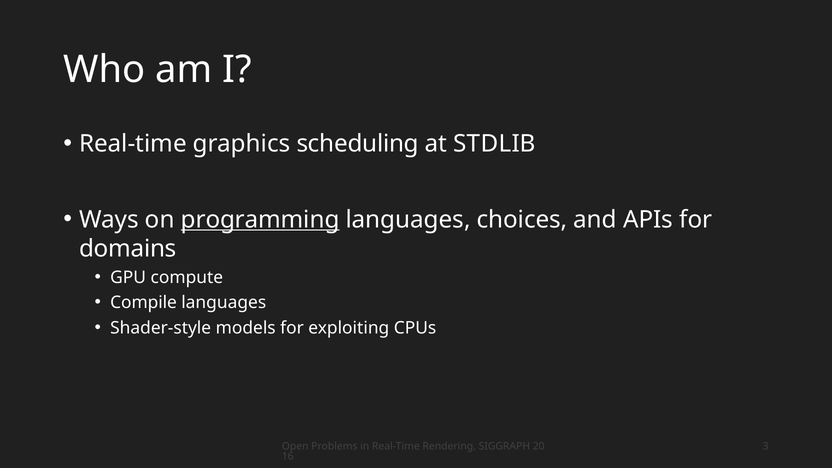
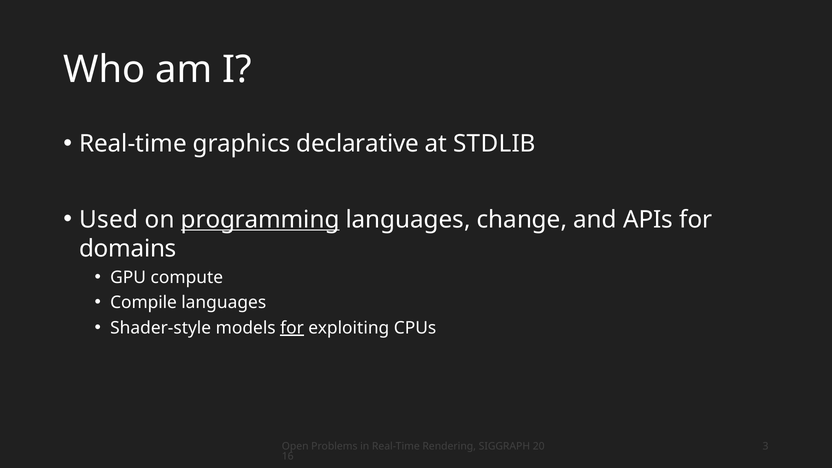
scheduling: scheduling -> declarative (358, 144)
Ways: Ways -> Used (109, 220)
choices: choices -> change (522, 220)
for underline: none -> present (292, 328)
